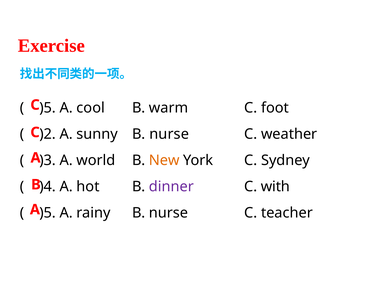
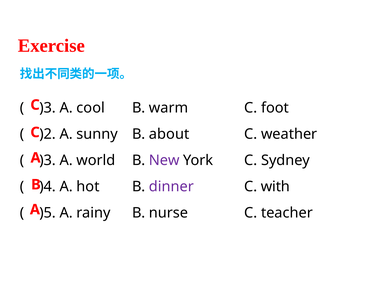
)5: )5 -> )3 (48, 108)
sunny B nurse: nurse -> about (169, 134)
New colour: orange -> purple (164, 160)
